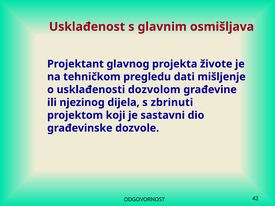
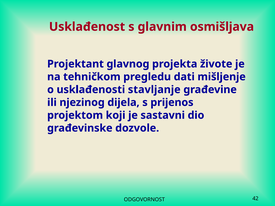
dozvolom: dozvolom -> stavljanje (154, 90)
zbrinuti: zbrinuti -> prijenos (172, 103)
